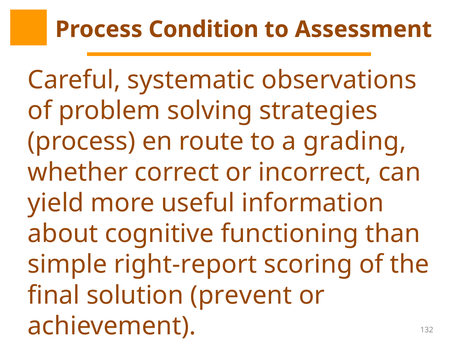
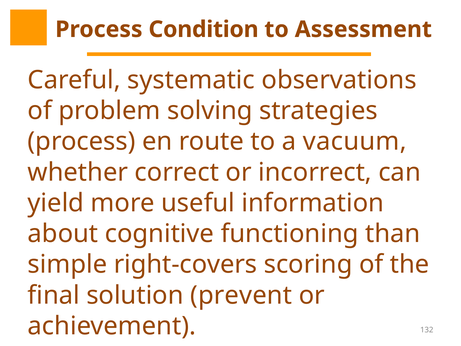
grading: grading -> vacuum (355, 141)
right-report: right-report -> right-covers (186, 264)
